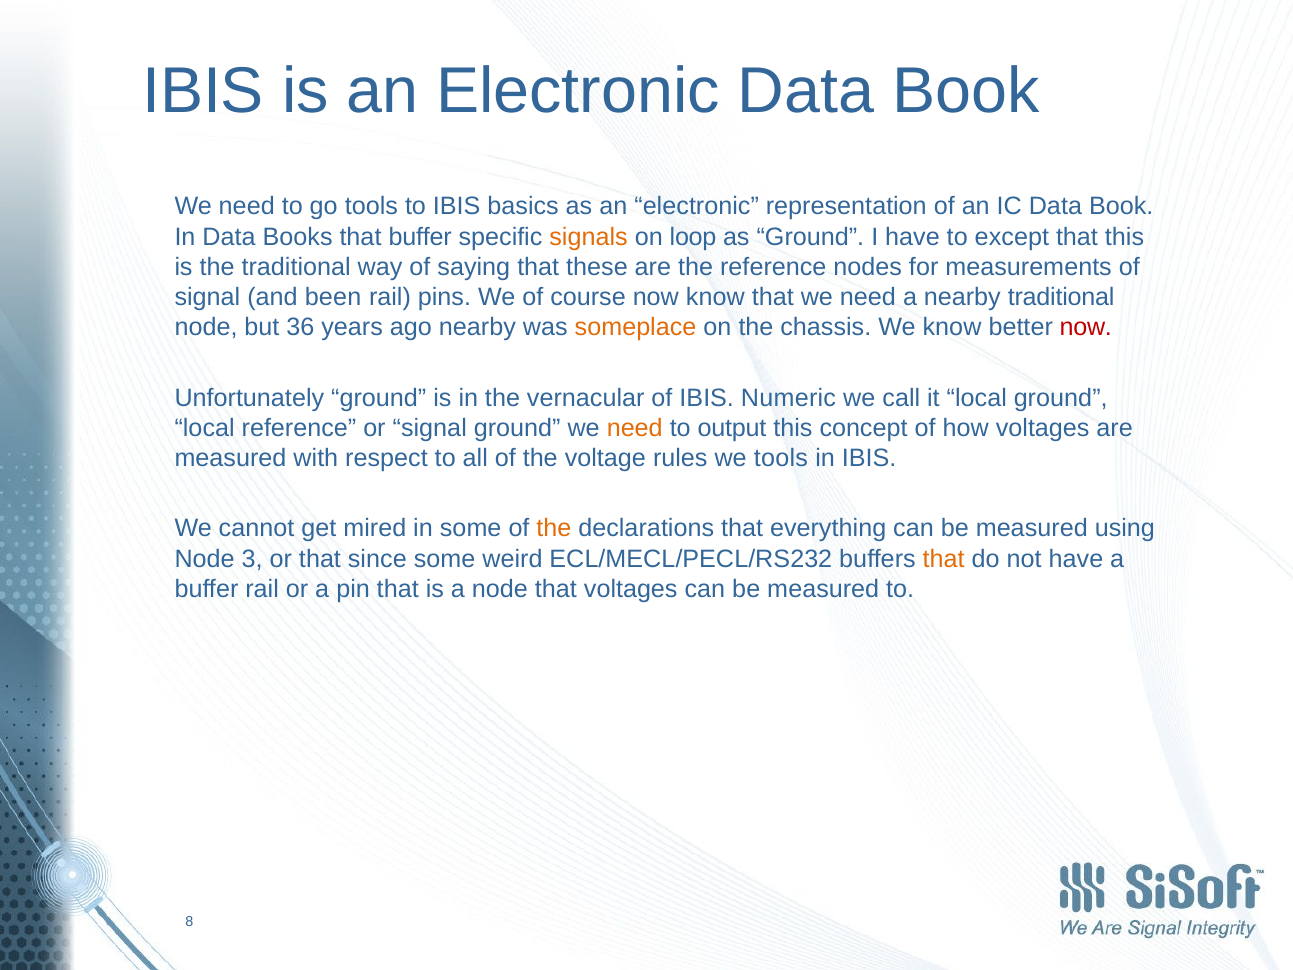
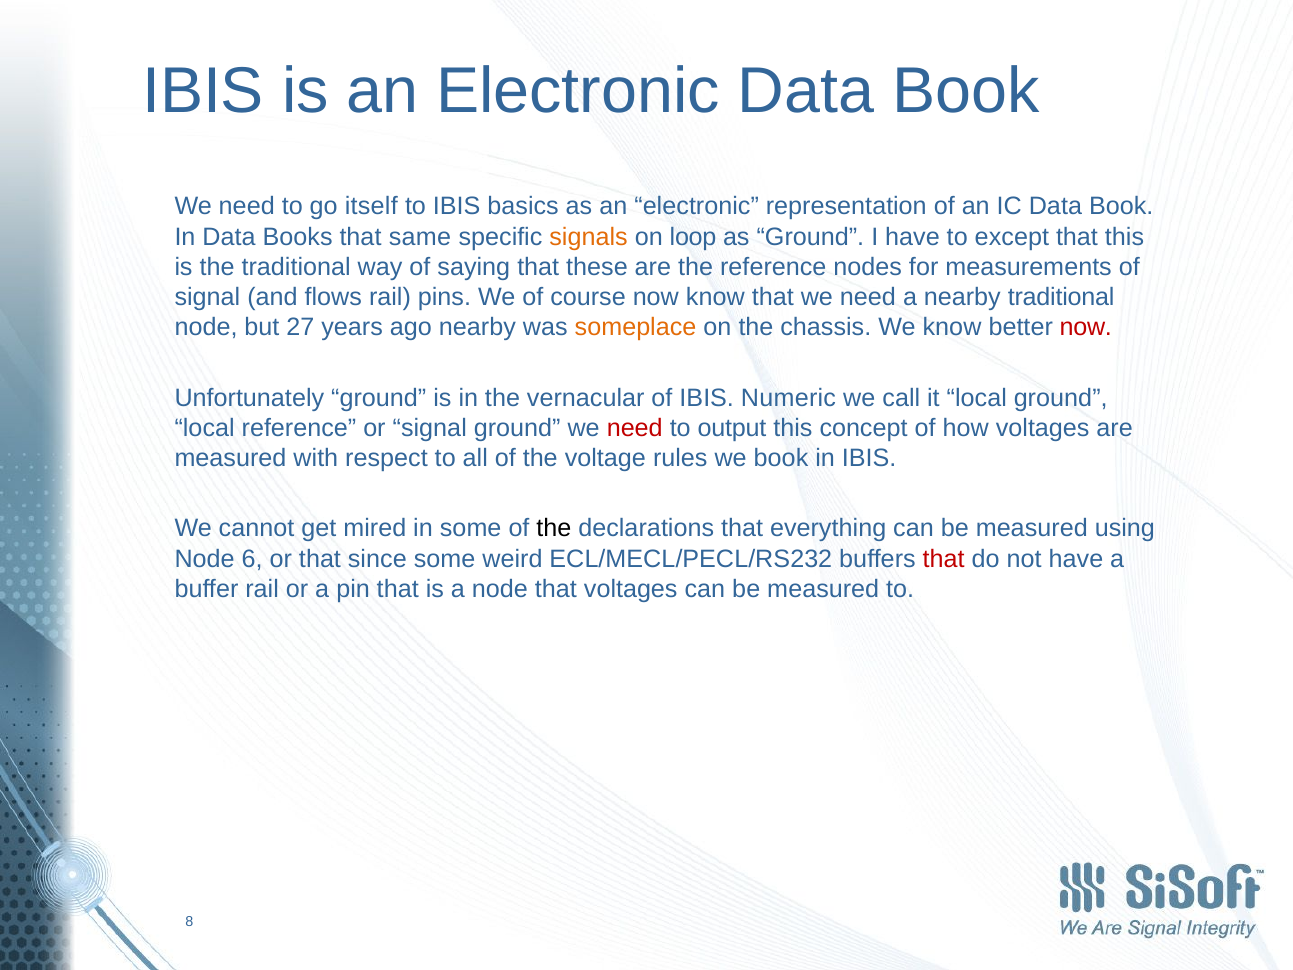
go tools: tools -> itself (371, 206)
that buffer: buffer -> same (420, 237)
been: been -> flows (333, 297)
36: 36 -> 27 (300, 327)
need colour: orange -> red (635, 428)
we tools: tools -> book (781, 458)
the colour: orange -> black (554, 528)
3: 3 -> 6 (252, 559)
that colour: orange -> red (944, 559)
